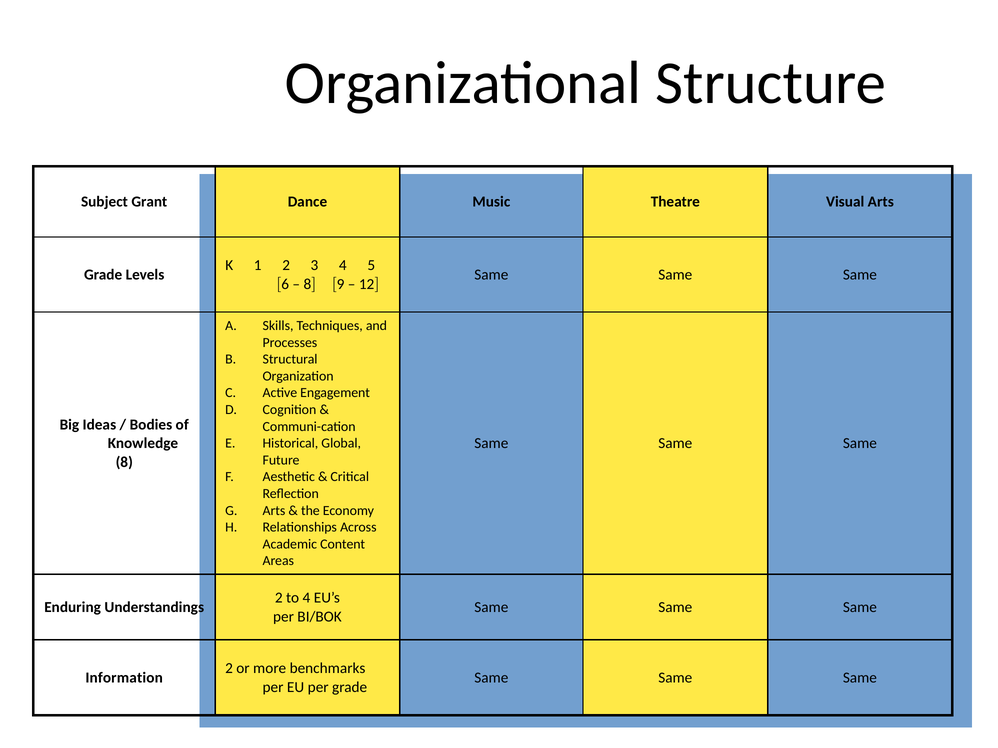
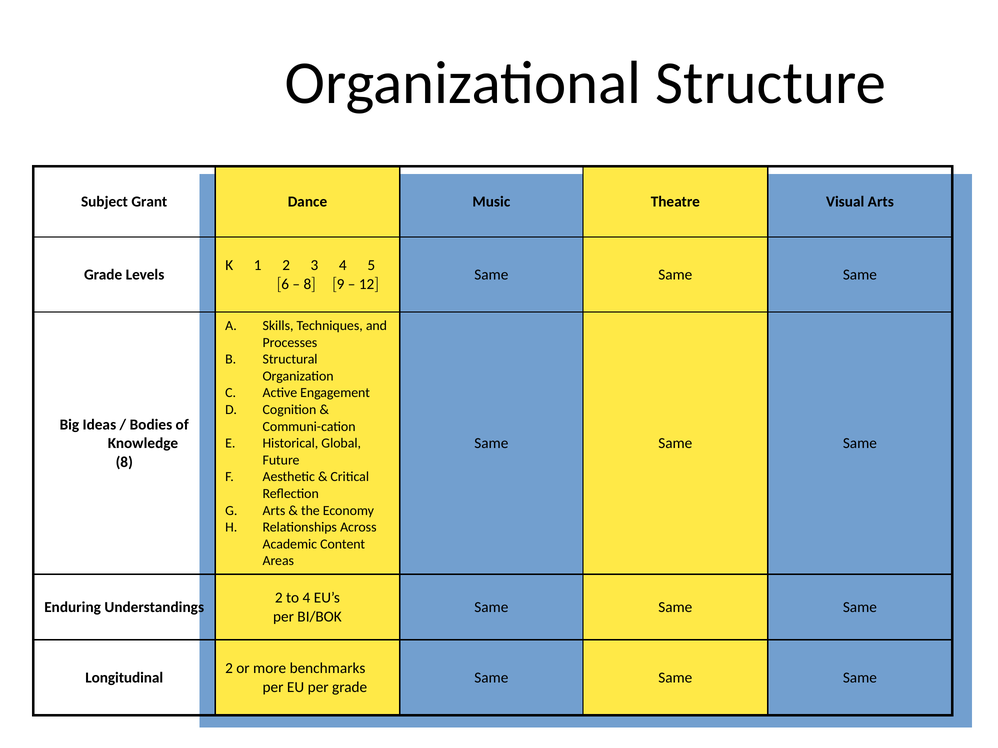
Information: Information -> Longitudinal (124, 678)
